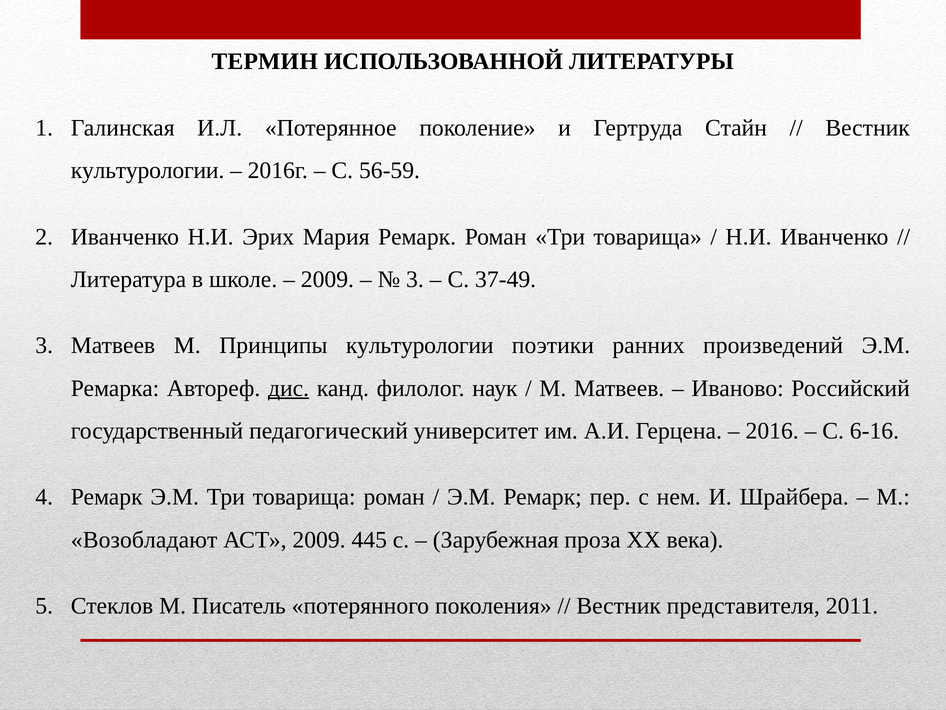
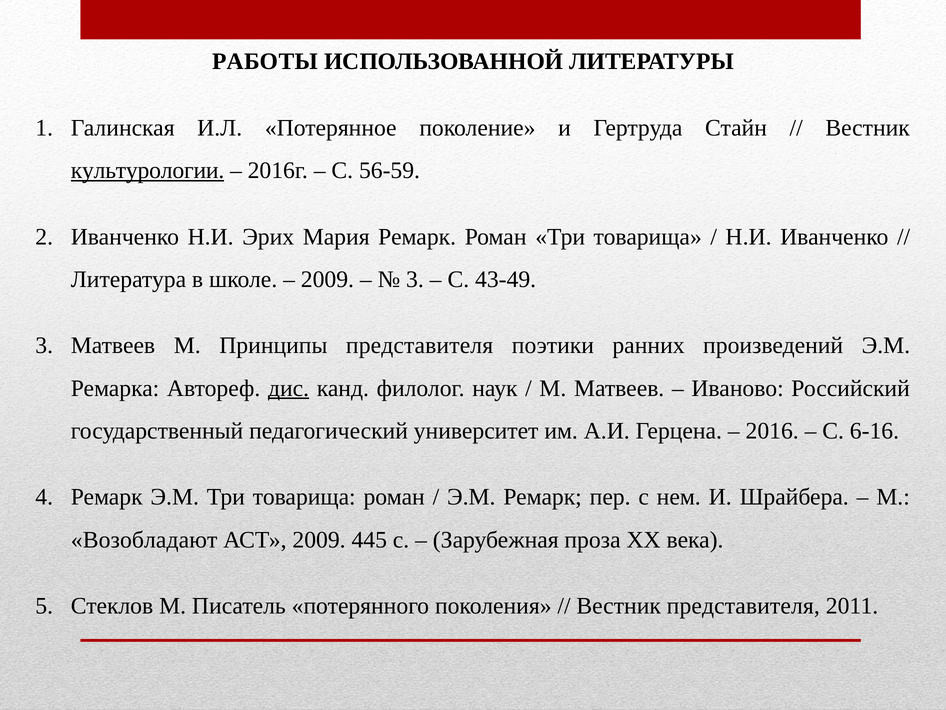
ТЕРМИН: ТЕРМИН -> РАБОТЫ (265, 62)
культурологии underline: none -> present (148, 170)
37-49: 37-49 -> 43-49 (506, 279)
Принципы культурологии: культурологии -> представителя (420, 345)
